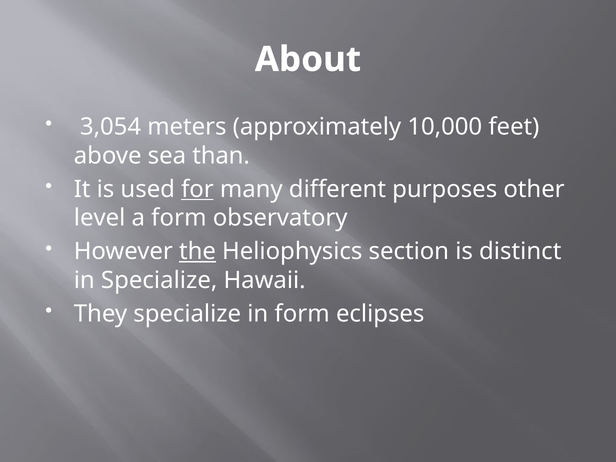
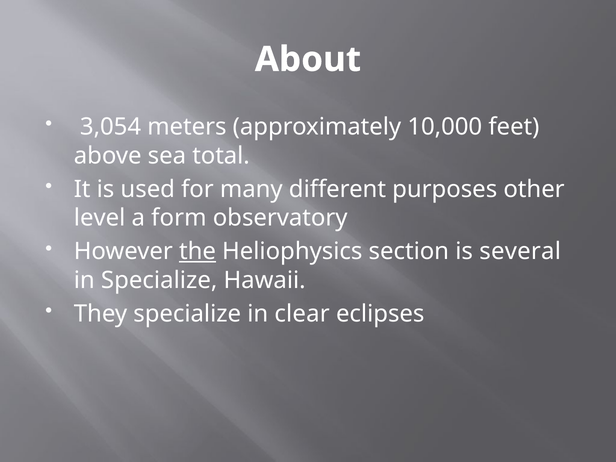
than: than -> total (221, 156)
for underline: present -> none (197, 189)
distinct: distinct -> several (520, 252)
in form: form -> clear (302, 314)
